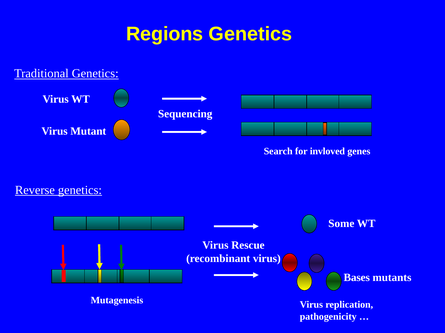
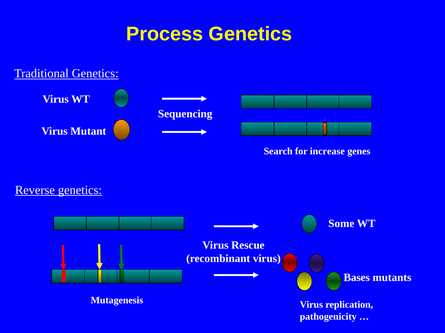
Regions: Regions -> Process (165, 34)
invloved: invloved -> increase (327, 152)
